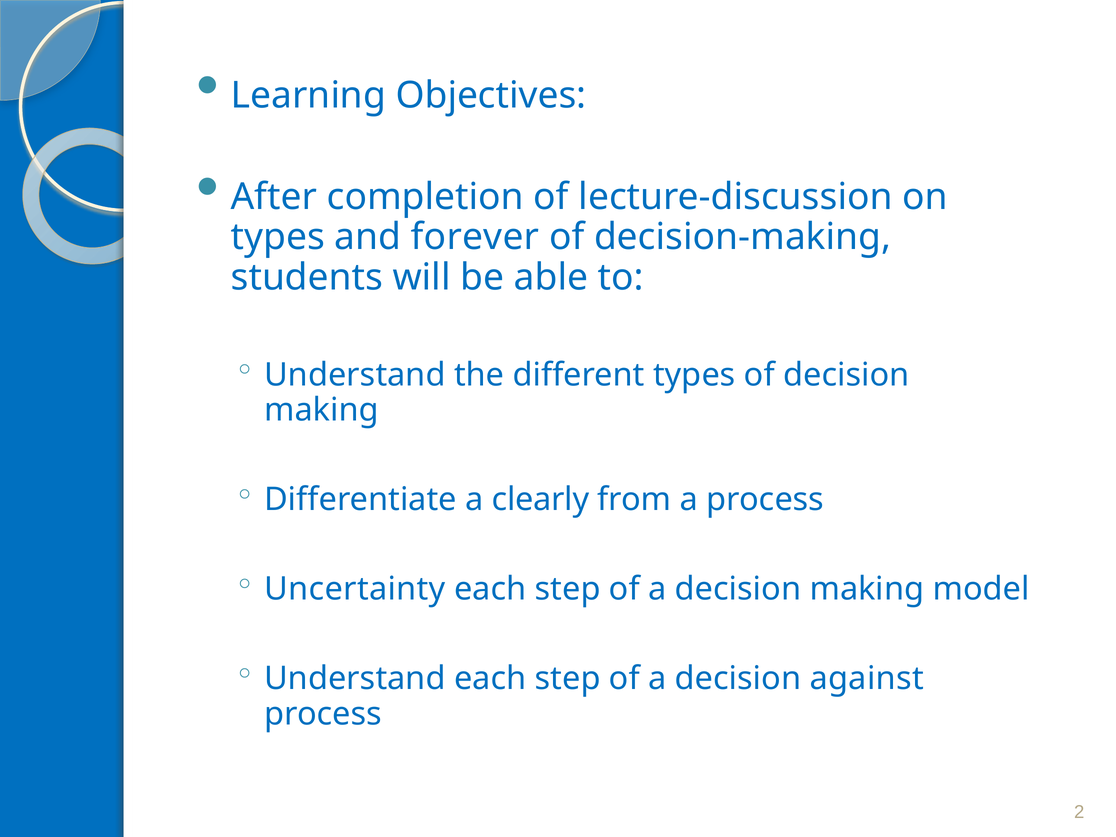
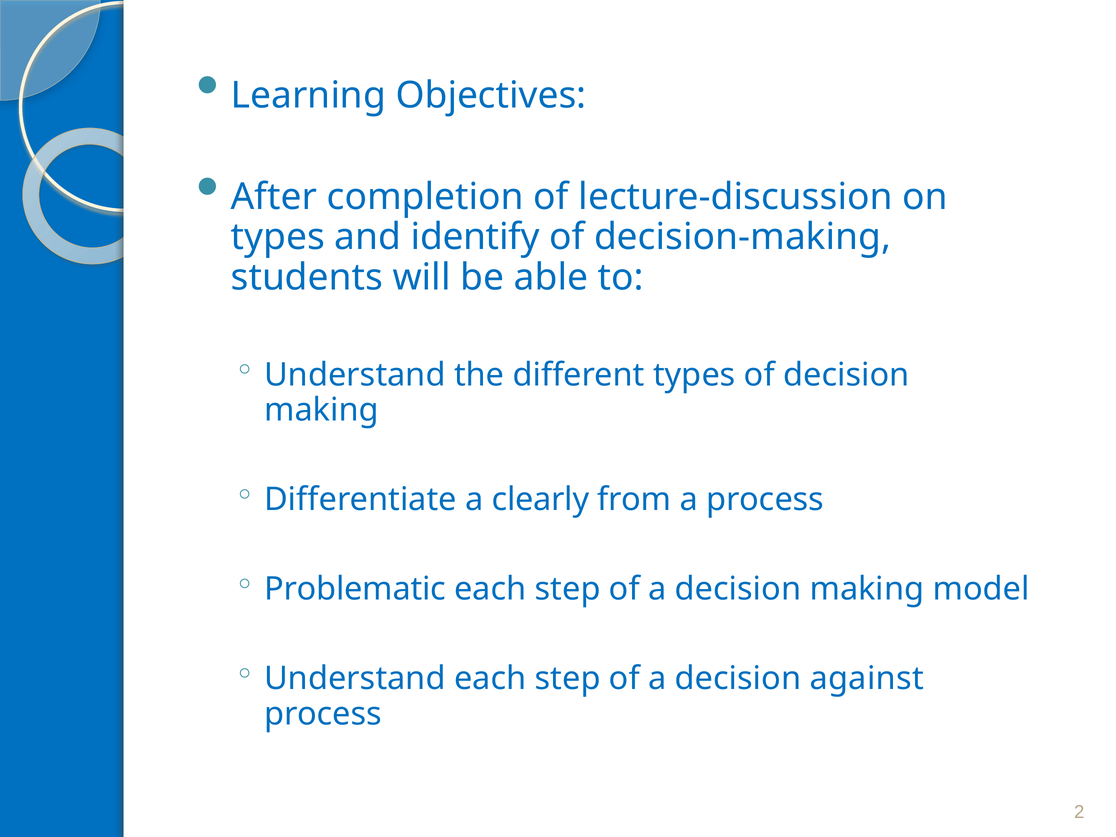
forever: forever -> identify (475, 237)
Uncertainty: Uncertainty -> Problematic (355, 589)
